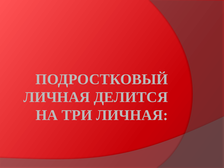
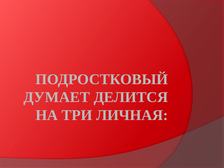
ЛИЧНАЯ: ЛИЧНАЯ -> ДУМАЕТ (57, 97)
